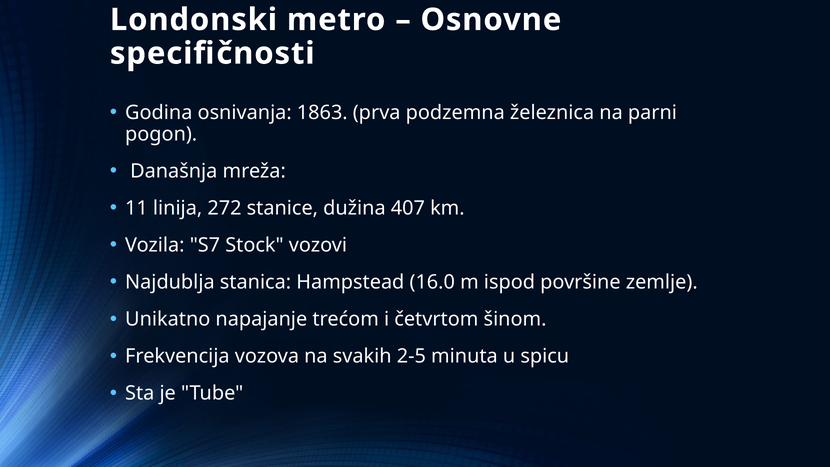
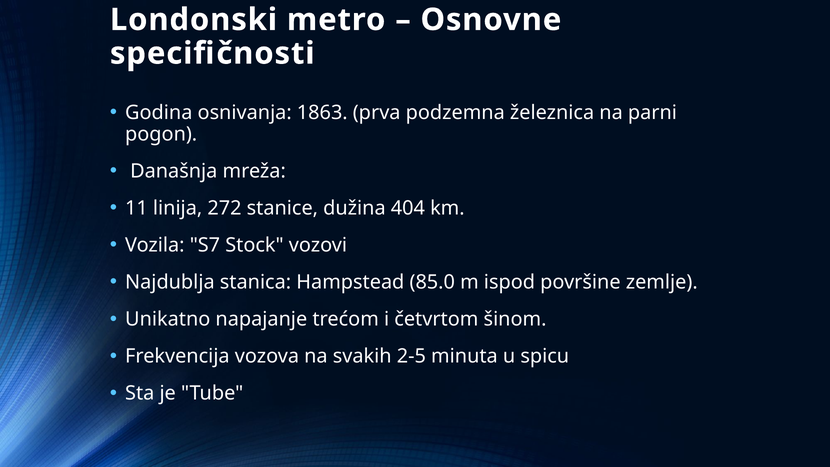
407: 407 -> 404 (408, 208)
16.0: 16.0 -> 85.0 (432, 282)
